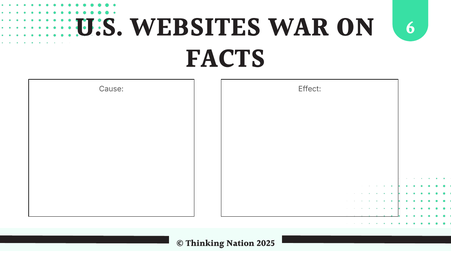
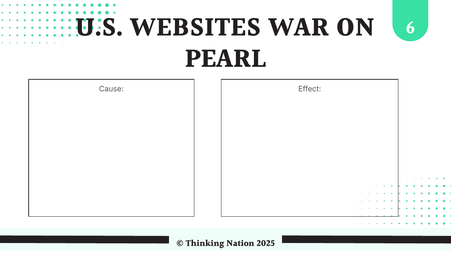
FACTS: FACTS -> PEARL (226, 60)
